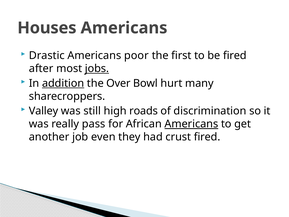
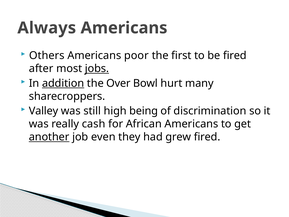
Houses: Houses -> Always (47, 28)
Drastic: Drastic -> Others (47, 56)
roads: roads -> being (144, 111)
pass: pass -> cash (94, 124)
Americans underline: present -> none (191, 124)
another underline: none -> present (49, 137)
crust: crust -> grew (178, 137)
